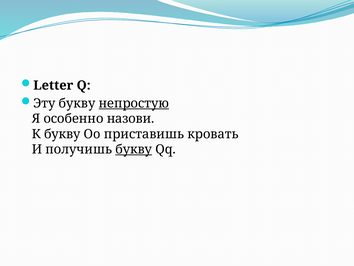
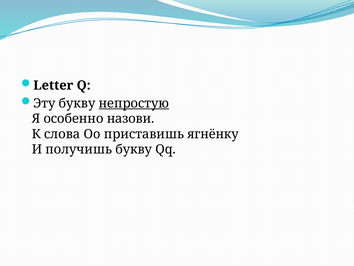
К букву: букву -> слова (62, 134)
кровать: кровать -> ягнёнку (213, 134)
букву underline: present -> none (134, 149)
